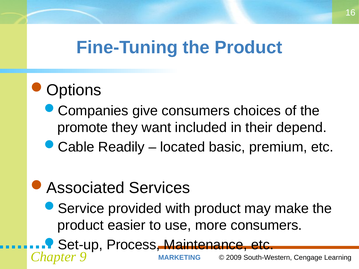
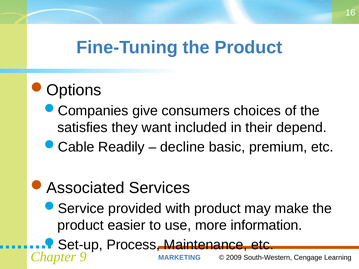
promote: promote -> satisfies (83, 128)
located: located -> decline (183, 147)
more consumers: consumers -> information (266, 225)
